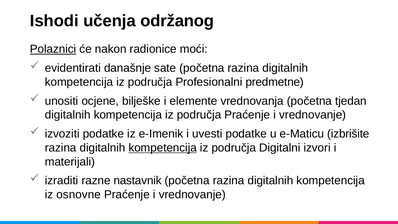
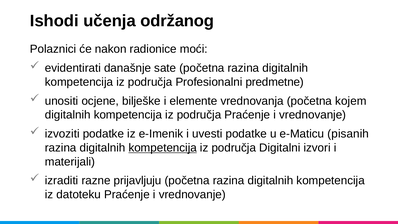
Polaznici underline: present -> none (53, 49)
tjedan: tjedan -> kojem (351, 101)
izbrišite: izbrišite -> pisanih (348, 134)
nastavnik: nastavnik -> prijavljuju (138, 181)
osnovne: osnovne -> datoteku (79, 194)
